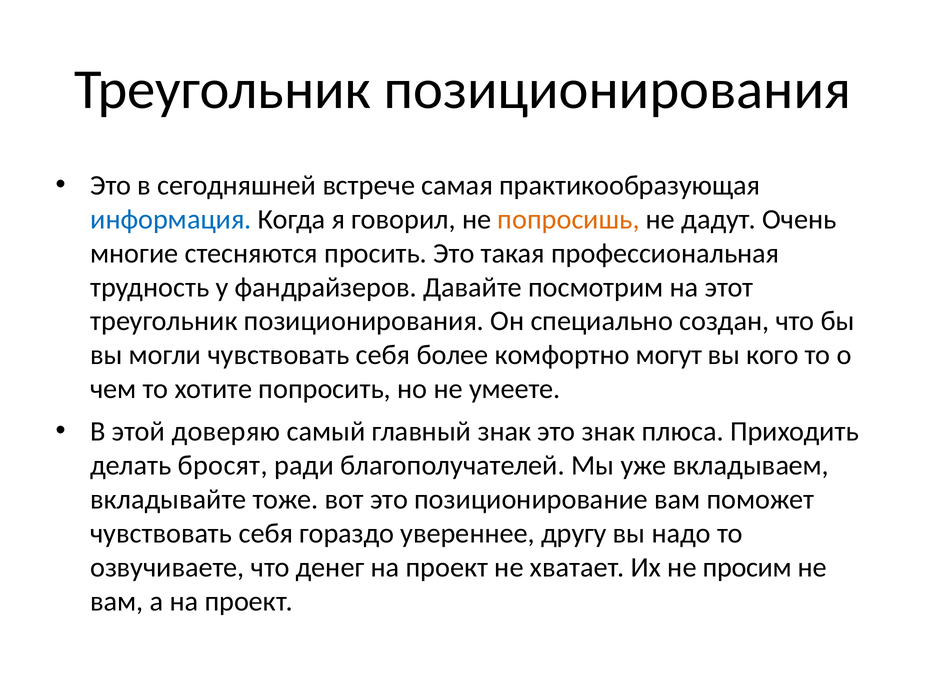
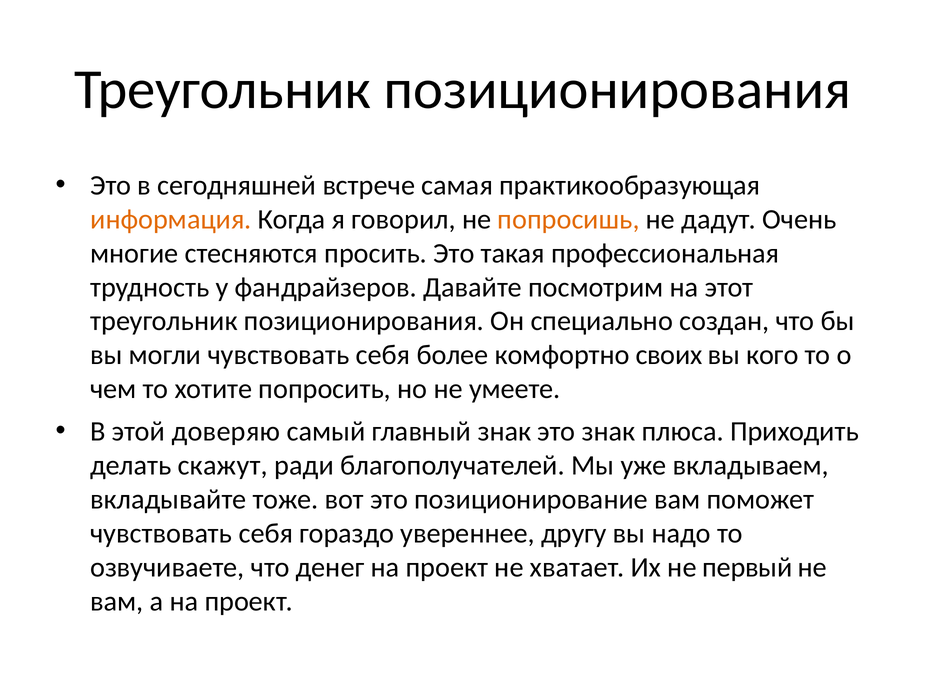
информация colour: blue -> orange (171, 220)
могут: могут -> своих (669, 355)
бросят: бросят -> скажут (223, 466)
просим: просим -> первый (747, 568)
